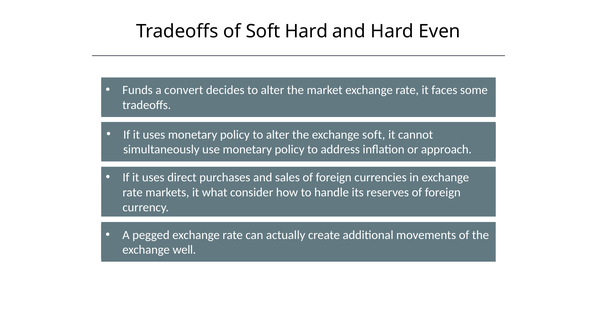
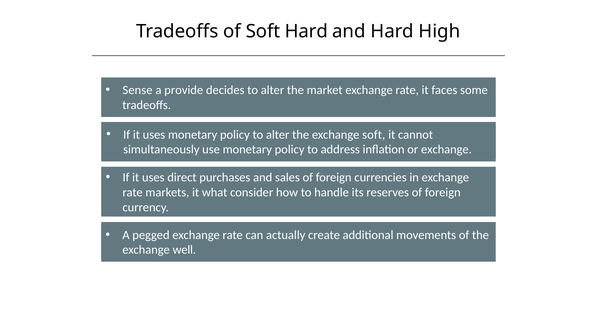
Even: Even -> High (439, 31)
Funds: Funds -> Sense (137, 90)
convert: convert -> provide (184, 90)
or approach: approach -> exchange (446, 149)
